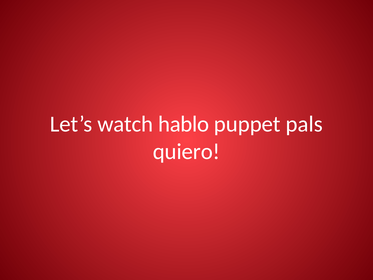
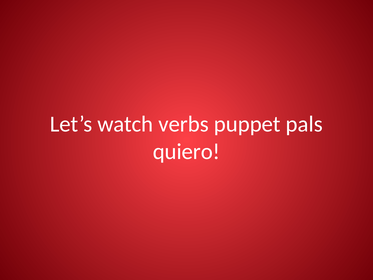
hablo: hablo -> verbs (183, 124)
